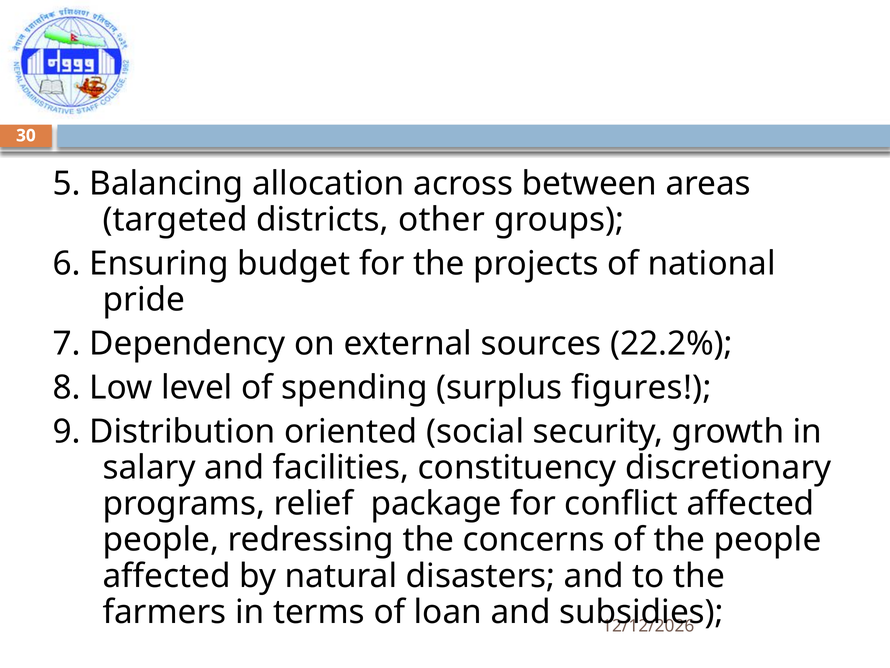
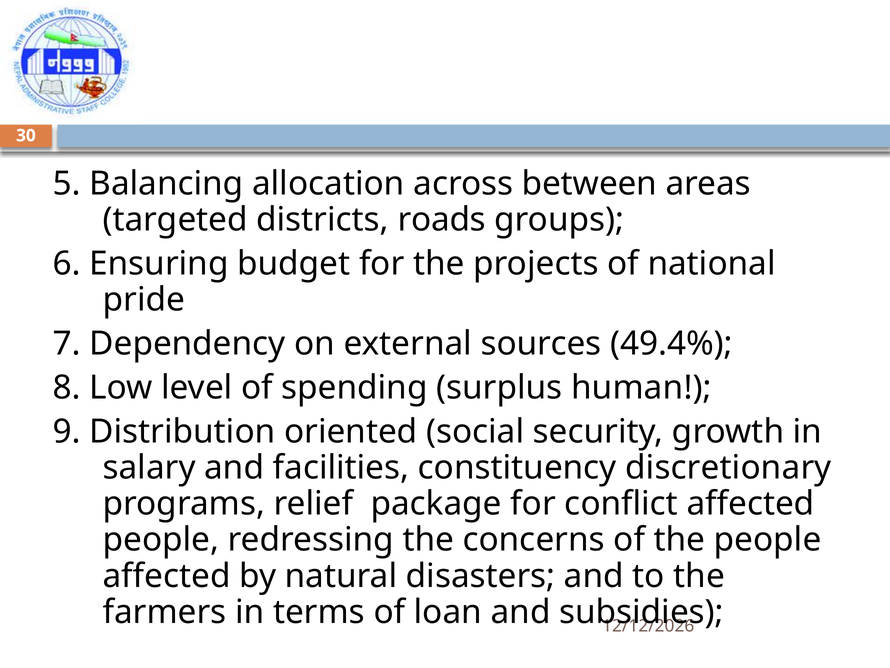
other: other -> roads (442, 220)
22.2%: 22.2% -> 49.4% (672, 344)
figures: figures -> human (641, 387)
